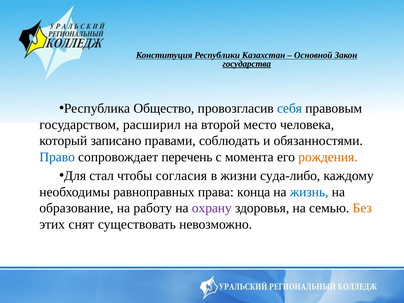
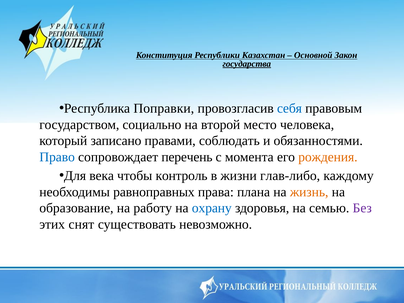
Общество: Общество -> Поправки (164, 108)
расширил: расширил -> социально (152, 125)
стал: стал -> века (102, 176)
согласия: согласия -> контроль (182, 176)
суда-либо: суда-либо -> глав-либо (290, 176)
конца: конца -> плана (254, 192)
жизнь colour: blue -> orange (309, 192)
охрану colour: purple -> blue (212, 208)
Без colour: orange -> purple (362, 208)
